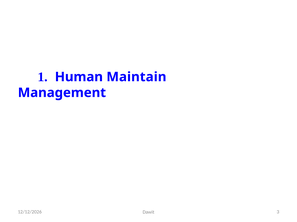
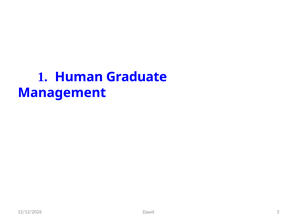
Maintain: Maintain -> Graduate (137, 77)
